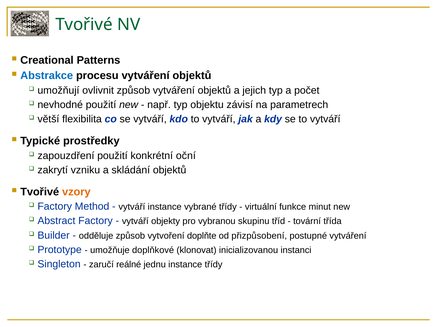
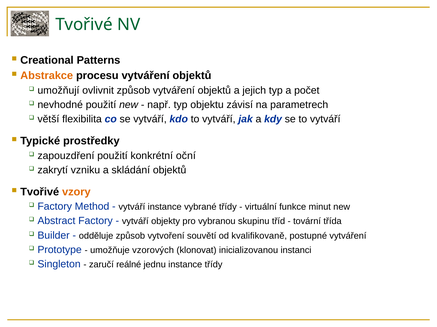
Abstrakce colour: blue -> orange (47, 76)
doplňte: doplňte -> souvětí (202, 236)
přizpůsobení: přizpůsobení -> kvalifikovaně (259, 236)
doplňkové: doplňkové -> vzorových (153, 251)
